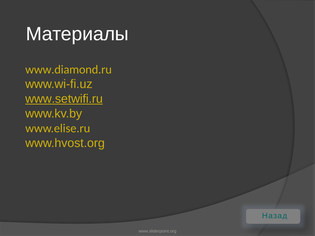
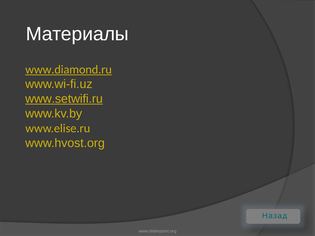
www.diamond.ru underline: none -> present (69, 70)
